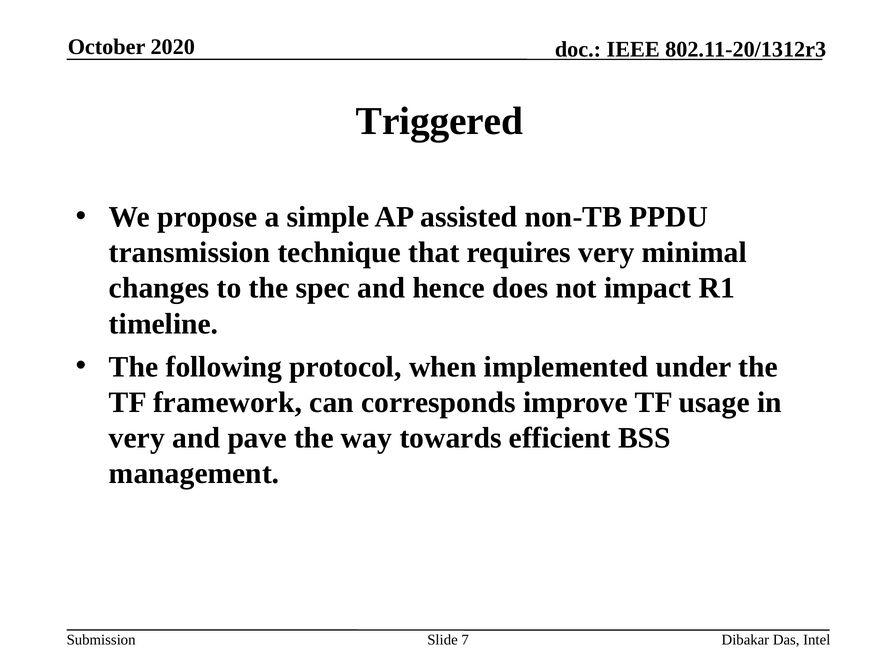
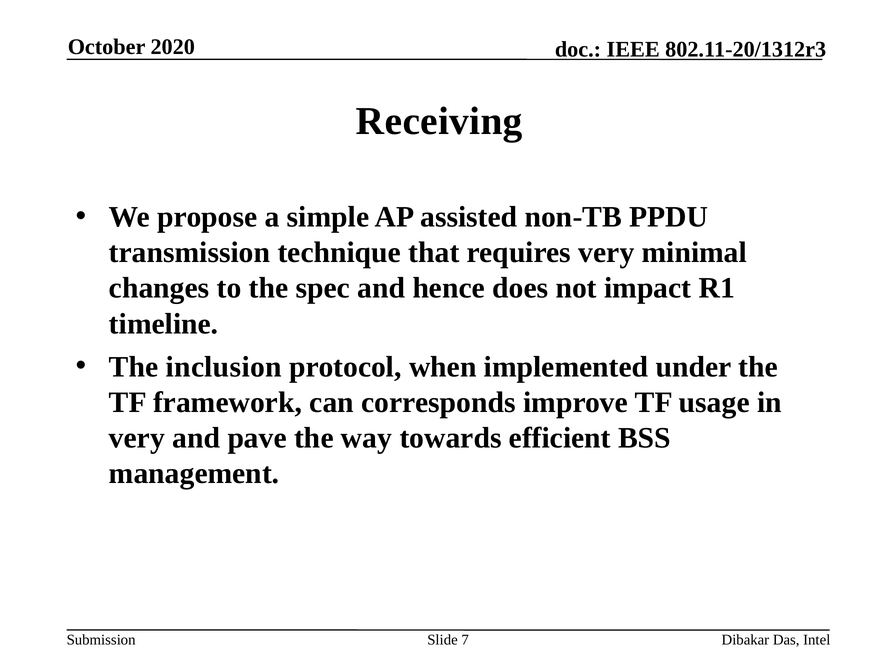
Triggered: Triggered -> Receiving (439, 121)
following: following -> inclusion (224, 367)
